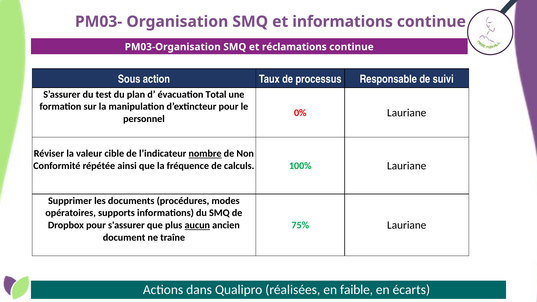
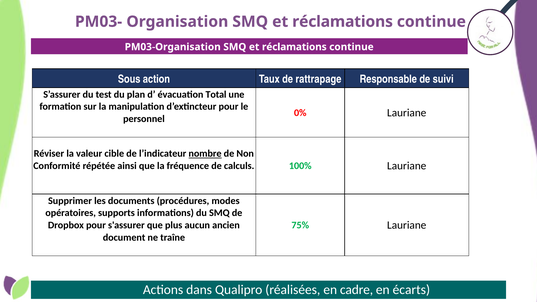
Organisation SMQ et informations: informations -> réclamations (343, 22)
processus: processus -> rattrapage (318, 79)
aucun underline: present -> none (197, 225)
faible: faible -> cadre (357, 290)
